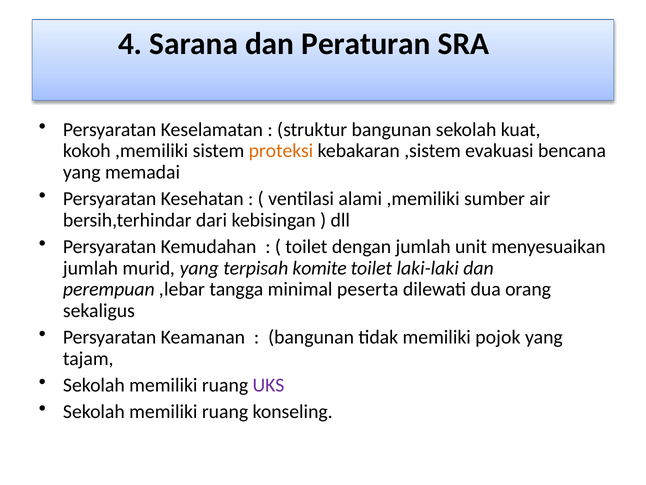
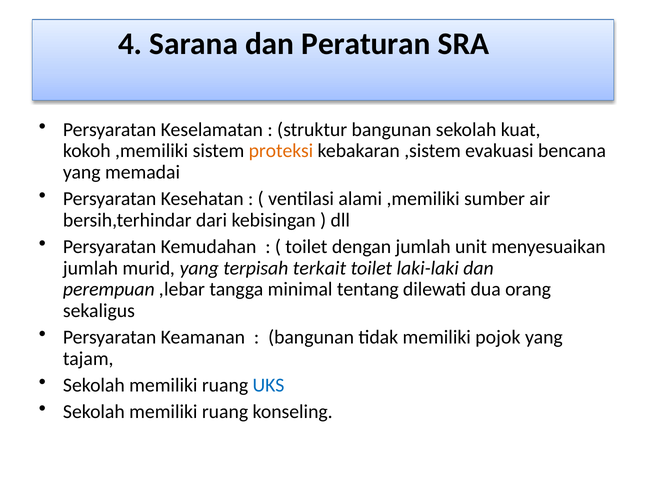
komite: komite -> terkait (319, 268)
peserta: peserta -> tentang (368, 289)
UKS colour: purple -> blue (269, 385)
